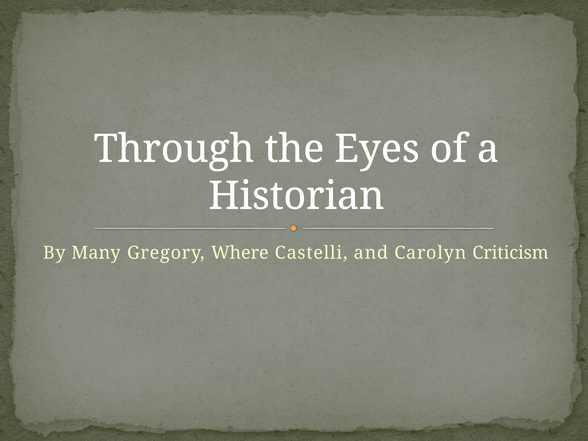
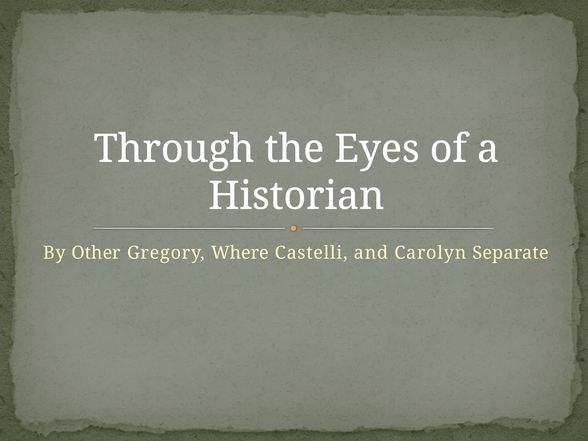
Many: Many -> Other (96, 253)
Criticism: Criticism -> Separate (511, 253)
